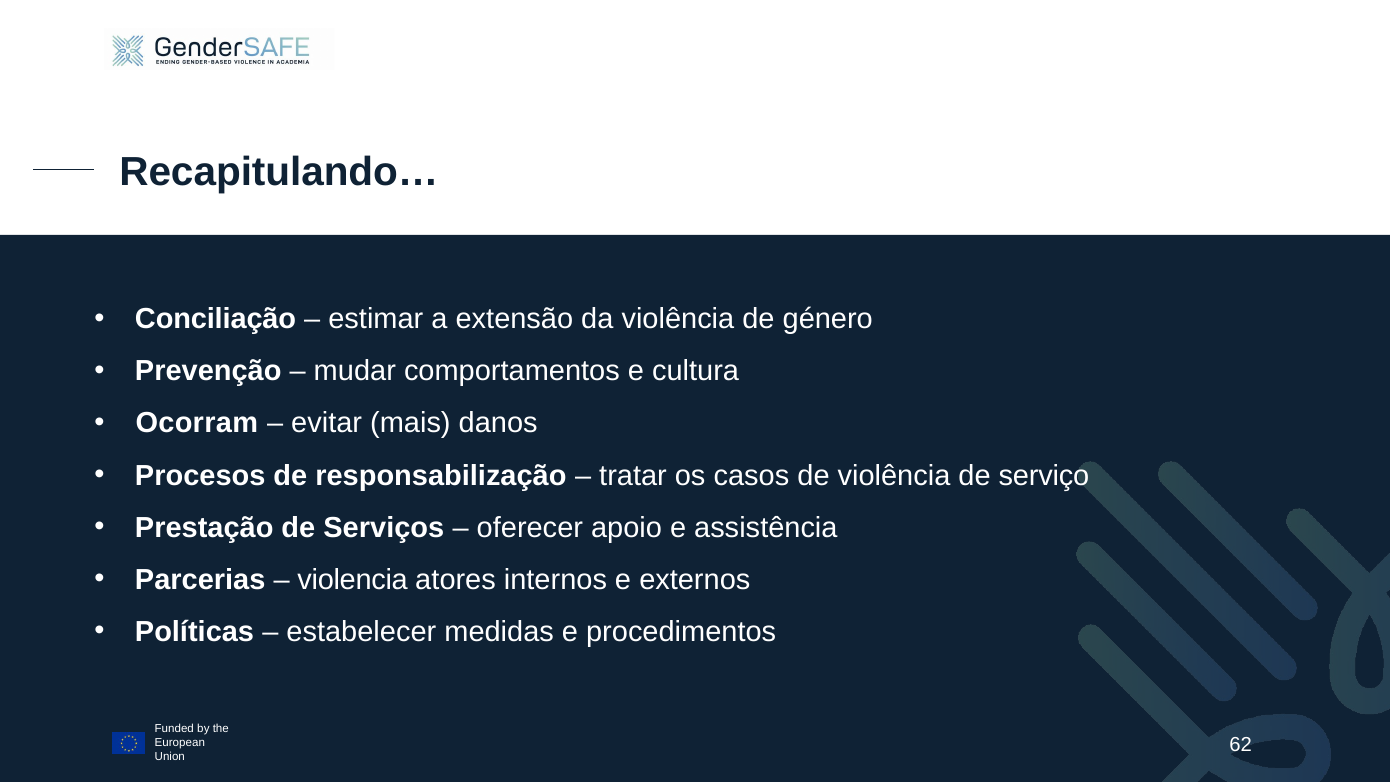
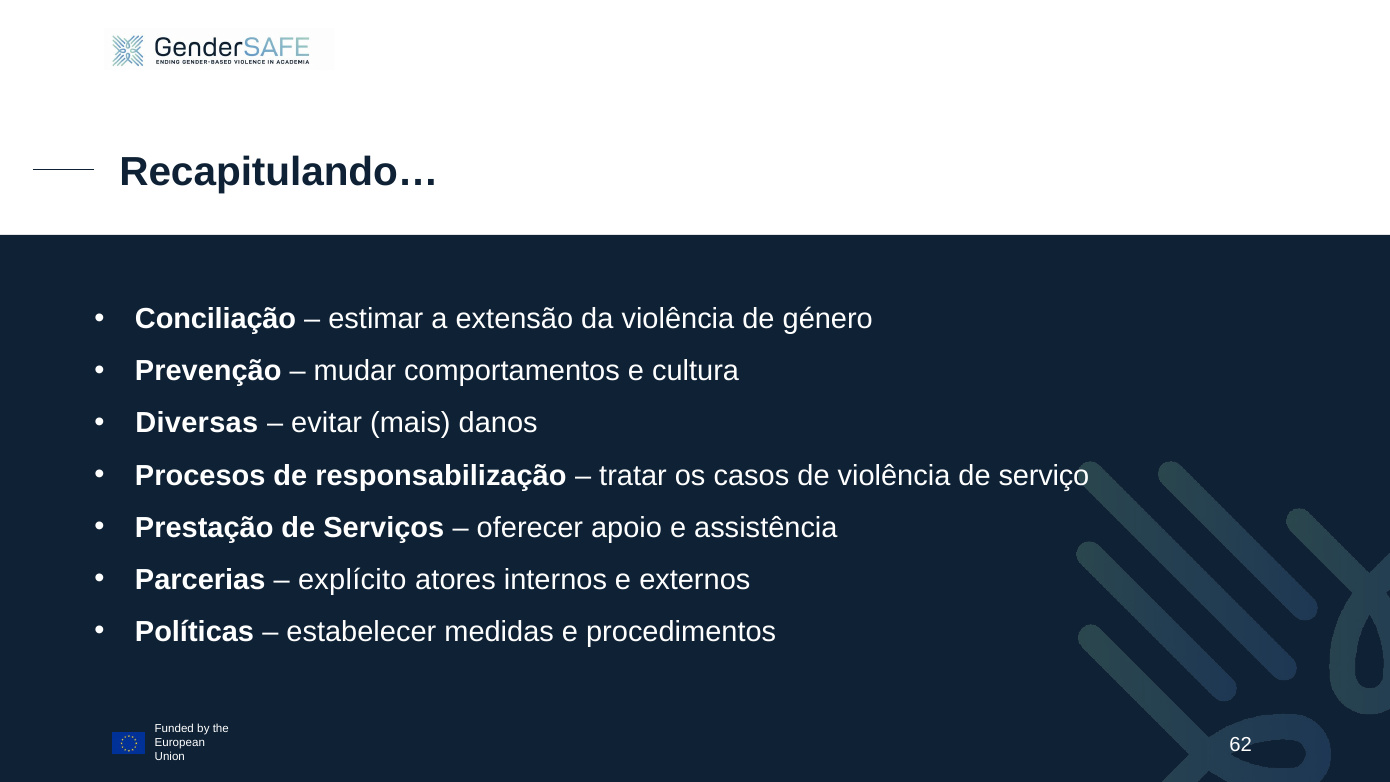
Ocorram: Ocorram -> Diversas (197, 423)
violencia: violencia -> explícito (352, 580)
